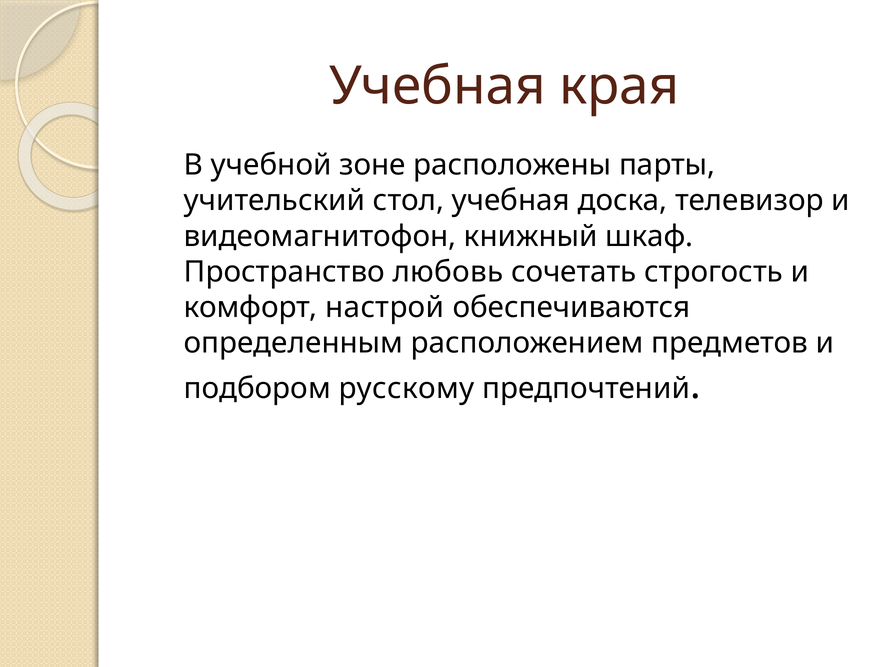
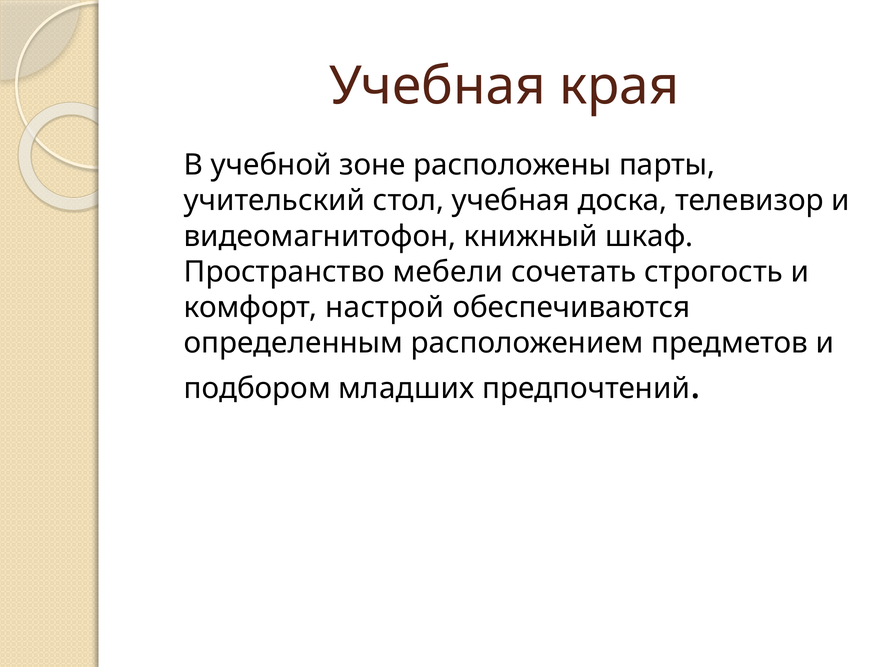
любовь: любовь -> мебели (448, 272)
русскому: русскому -> младших (406, 388)
